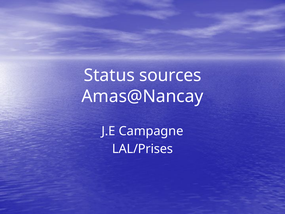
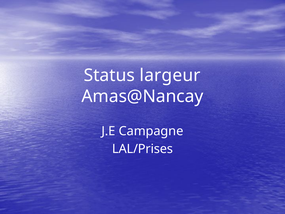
sources: sources -> largeur (170, 75)
